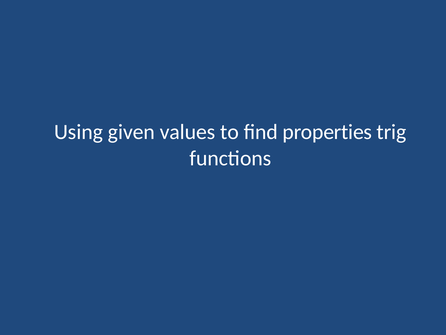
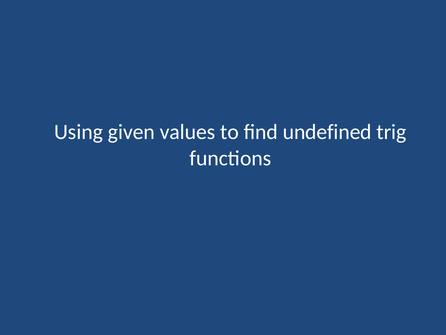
properties: properties -> undefined (327, 132)
